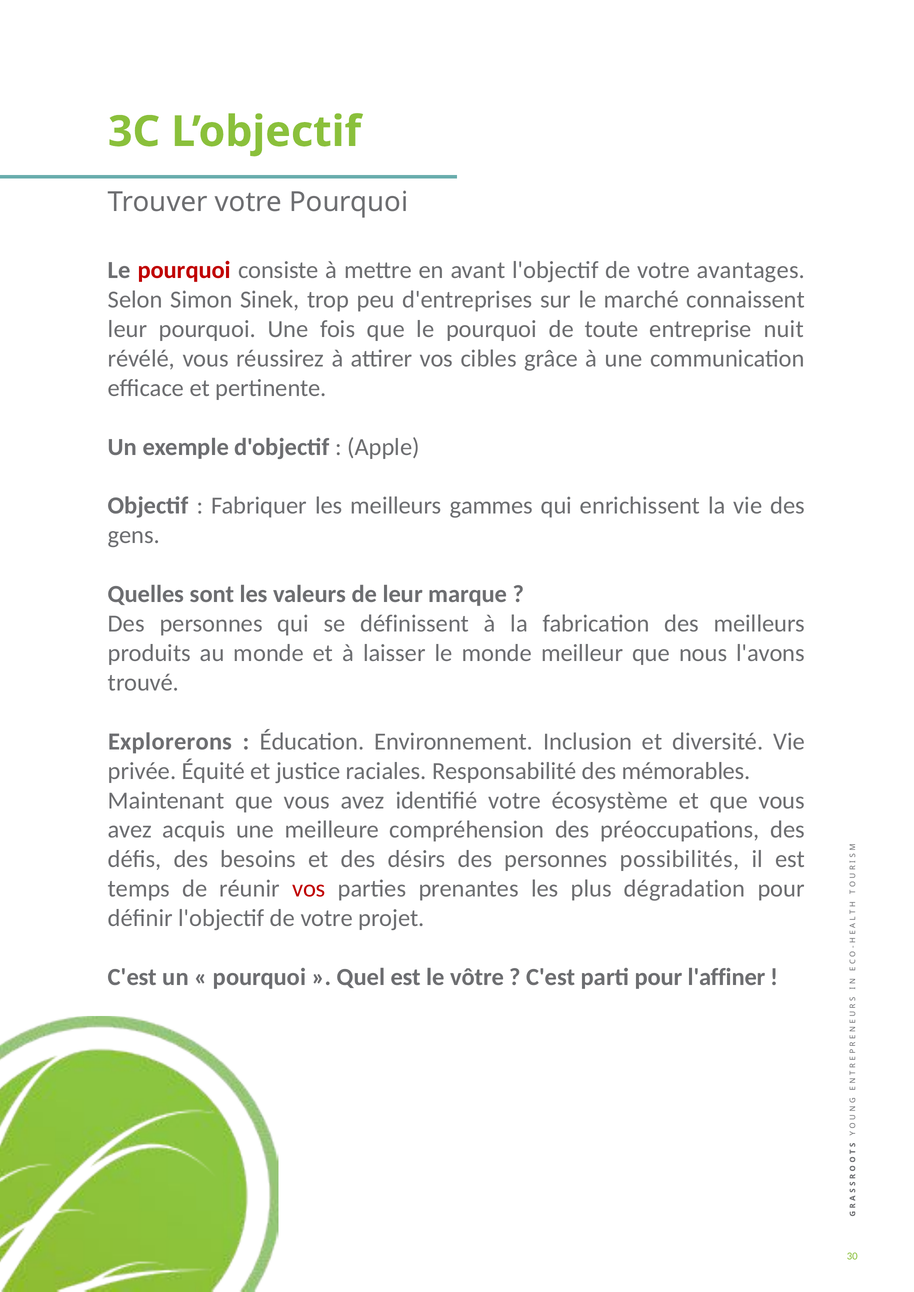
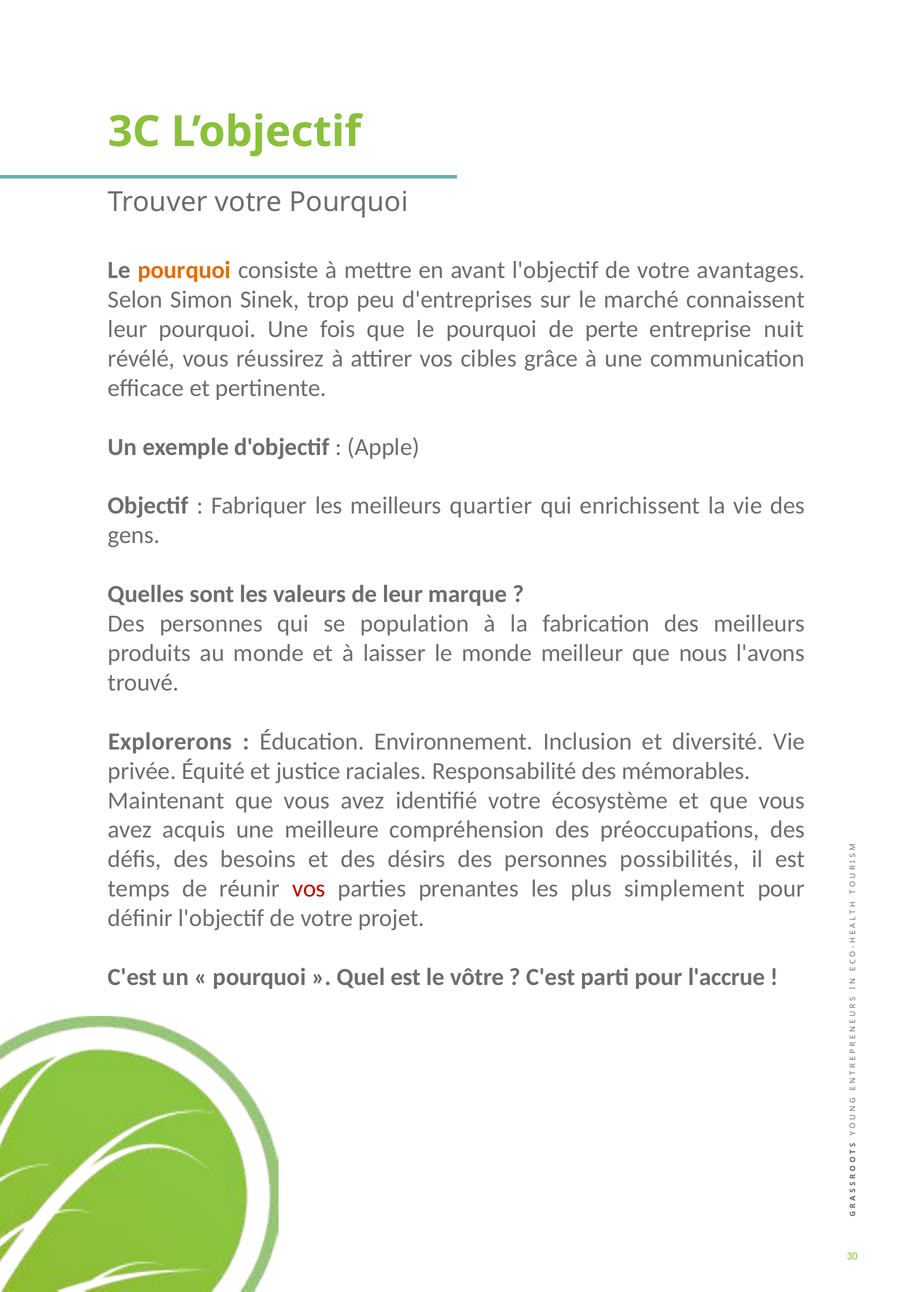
pourquoi colour: red -> orange (184, 270)
toute: toute -> perte (612, 329)
gammes: gammes -> quartier (491, 506)
définissent: définissent -> population (415, 624)
dégradation: dégradation -> simplement (684, 889)
l'affiner: l'affiner -> l'accrue (727, 978)
